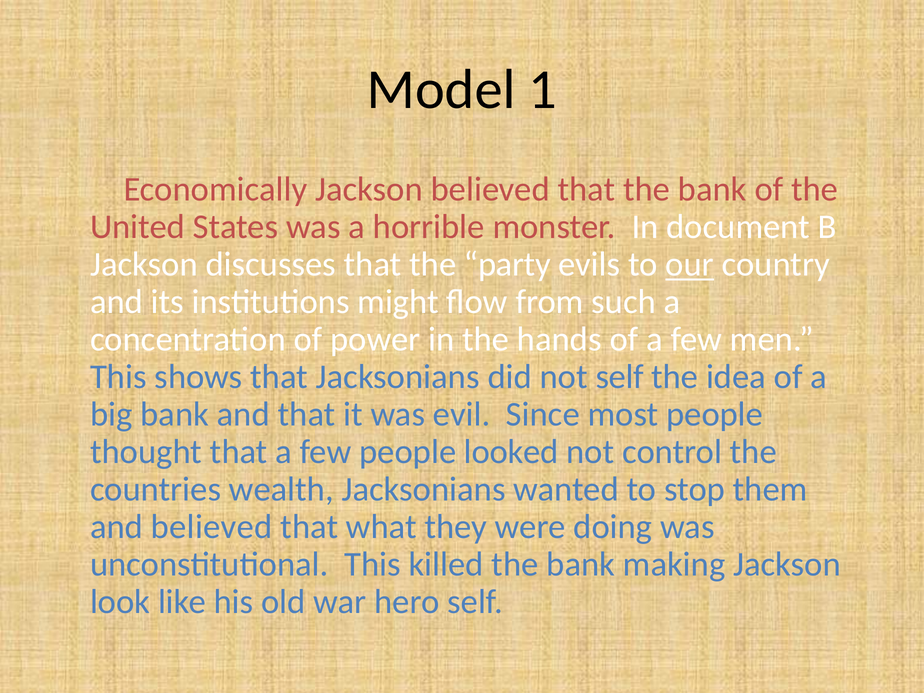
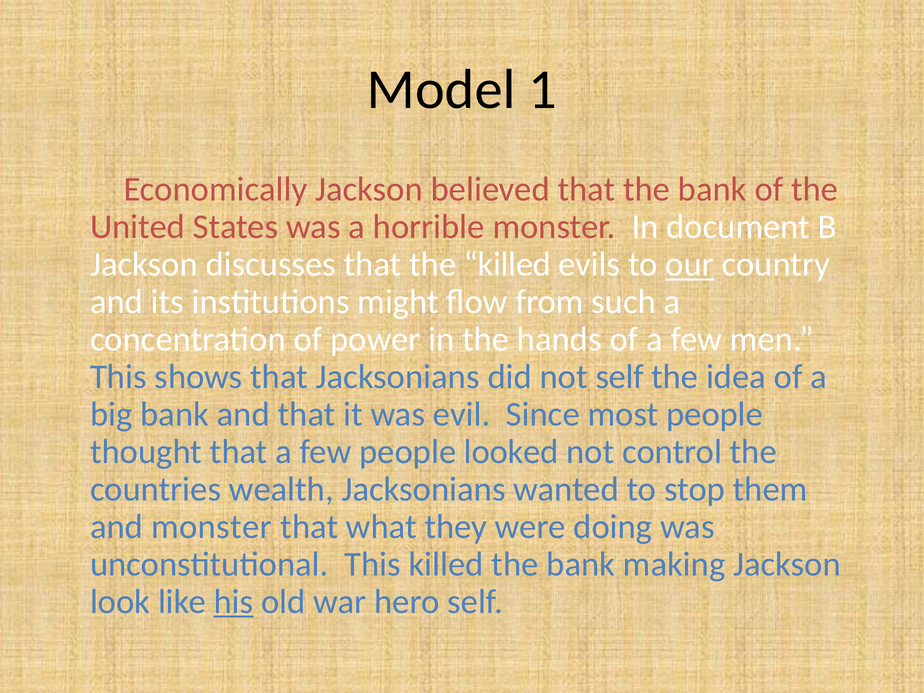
the party: party -> killed (507, 264)
and believed: believed -> monster (212, 527)
his underline: none -> present (234, 602)
